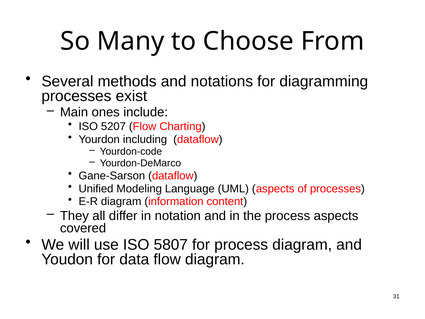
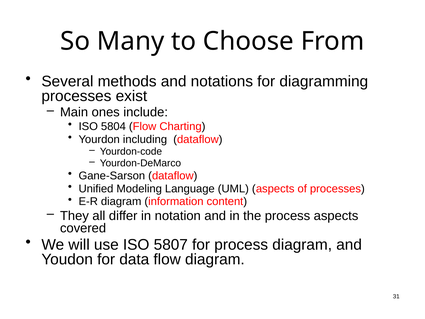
5207: 5207 -> 5804 (113, 126)
